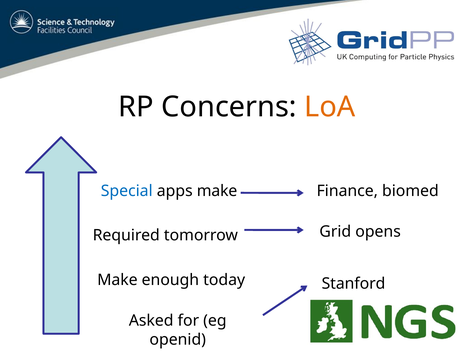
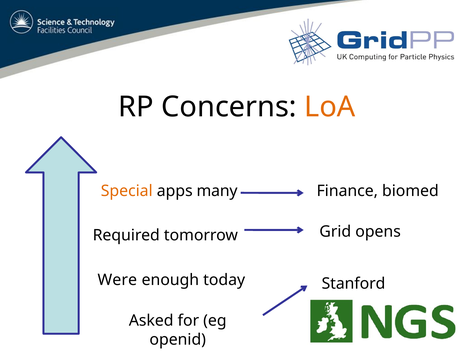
Special colour: blue -> orange (127, 191)
apps make: make -> many (217, 191)
Make: Make -> Were (117, 280)
